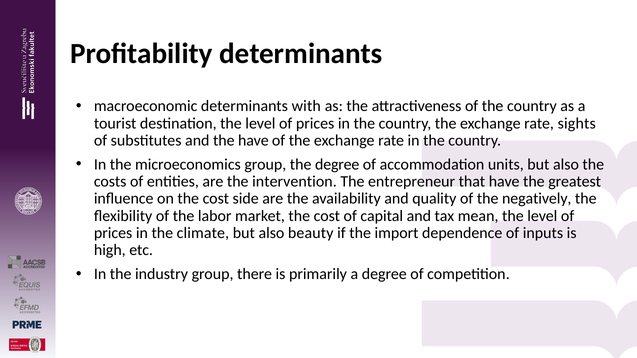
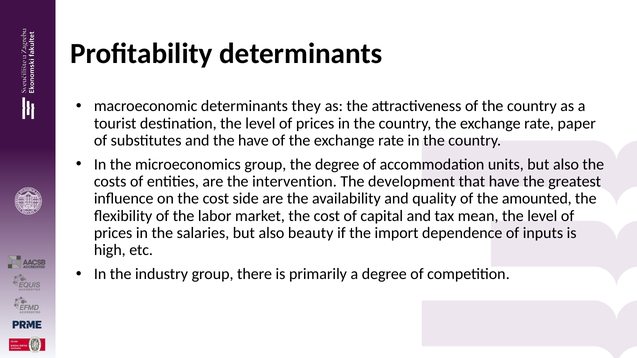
with: with -> they (306, 106)
sights: sights -> paper (577, 123)
entrepreneur: entrepreneur -> development (412, 182)
negatively: negatively -> amounted (537, 199)
climate: climate -> salaries (203, 233)
